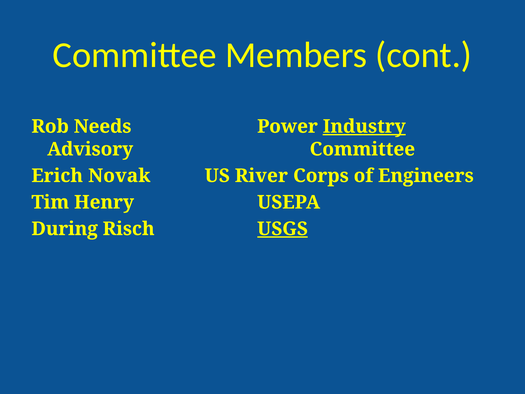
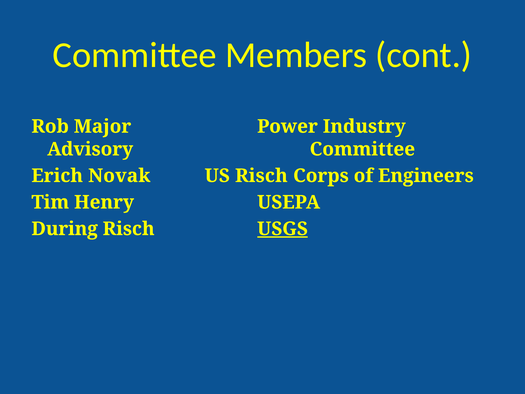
Needs: Needs -> Major (103, 126)
Industry underline: present -> none (364, 126)
US River: River -> Risch (261, 176)
